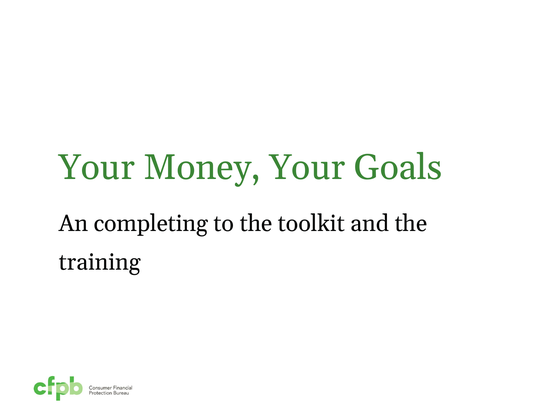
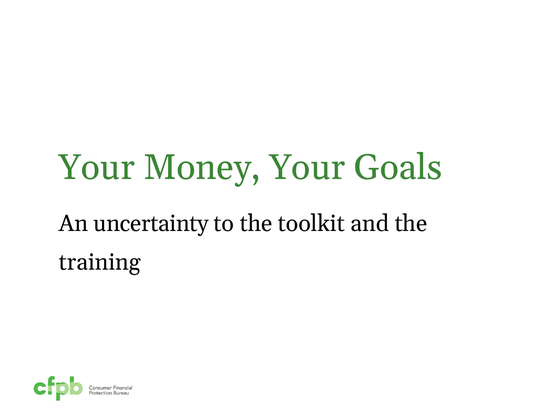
completing: completing -> uncertainty (151, 223)
